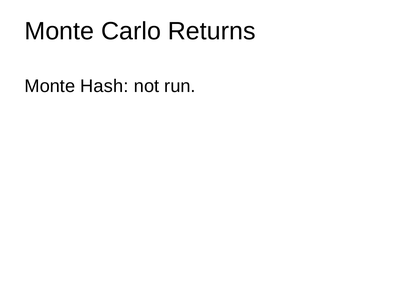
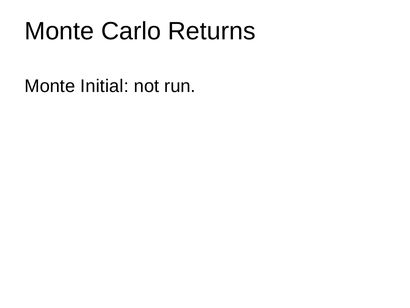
Hash: Hash -> Initial (104, 86)
